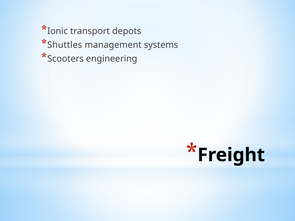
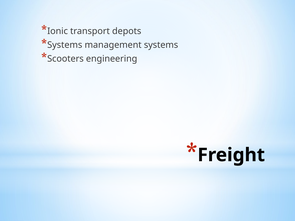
Shuttles: Shuttles -> Systems (65, 45)
